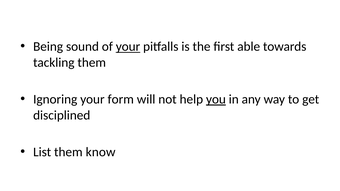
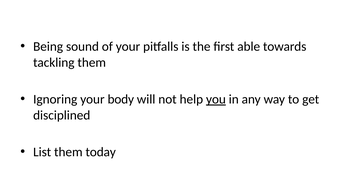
your underline: present -> none (128, 47)
form: form -> body (121, 99)
know: know -> today (101, 152)
